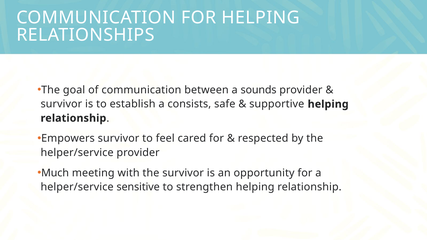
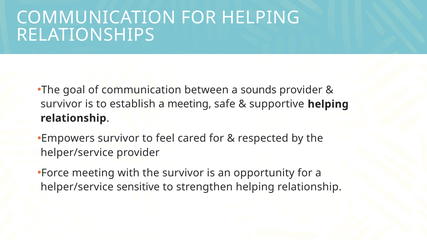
a consists: consists -> meeting (189, 104)
Much: Much -> Force (55, 173)
